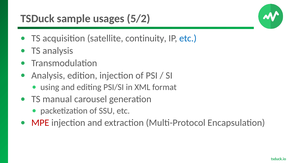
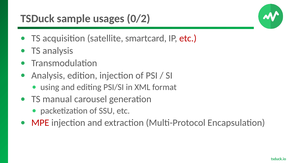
5/2: 5/2 -> 0/2 (139, 19)
continuity: continuity -> smartcard (146, 38)
etc colour: blue -> red (188, 38)
